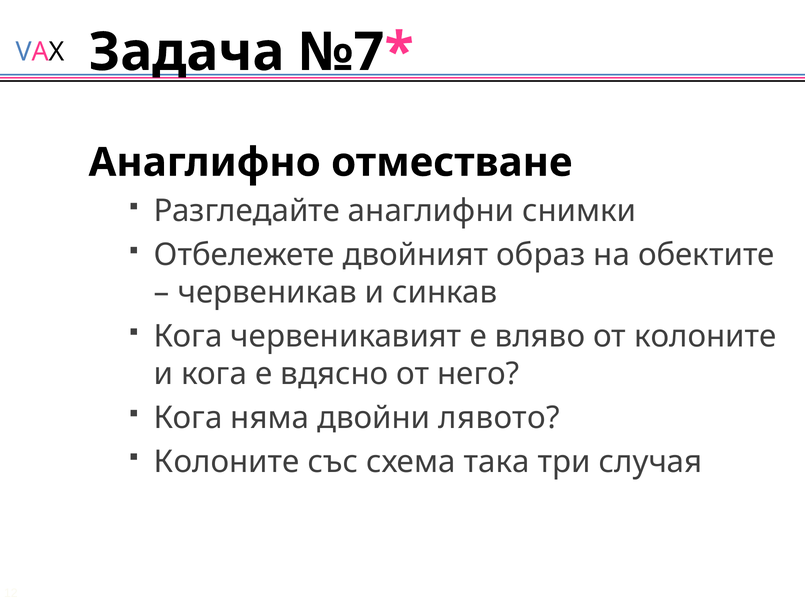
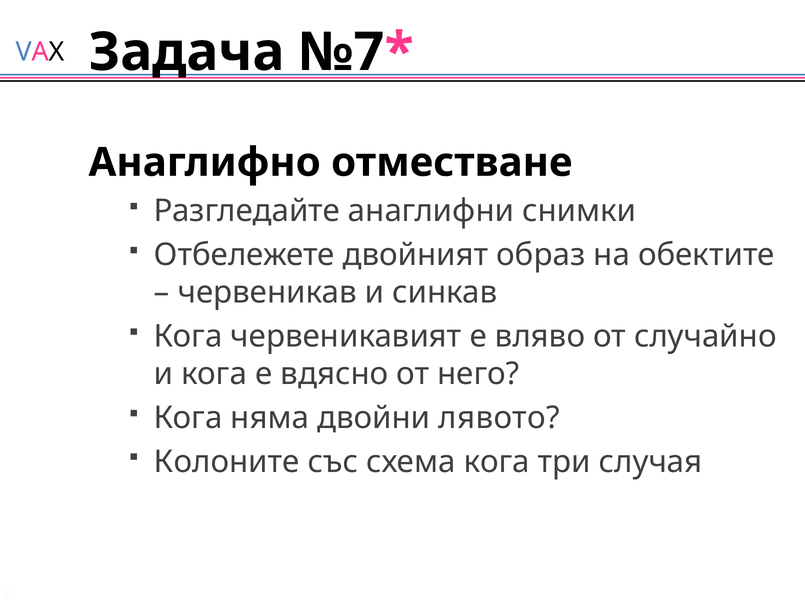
от колоните: колоните -> случайно (705, 336)
схема така: така -> кога (497, 462)
